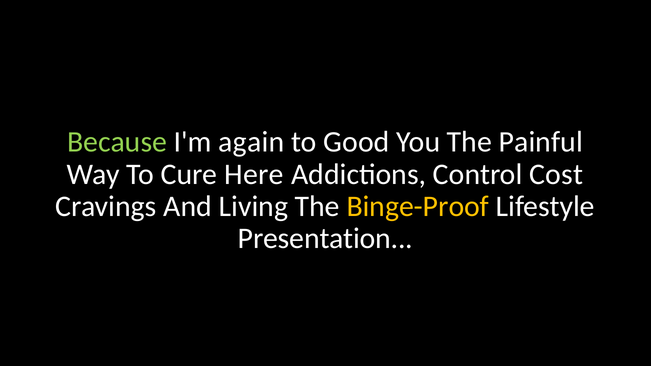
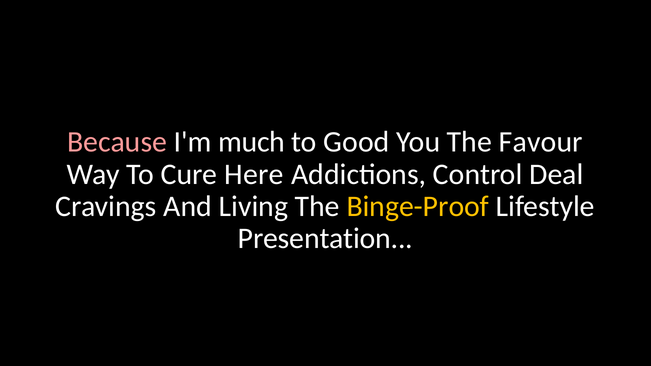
Because colour: light green -> pink (117, 142)
again: again -> much (252, 142)
Painful: Painful -> Favour (541, 142)
Cost: Cost -> Deal (556, 174)
